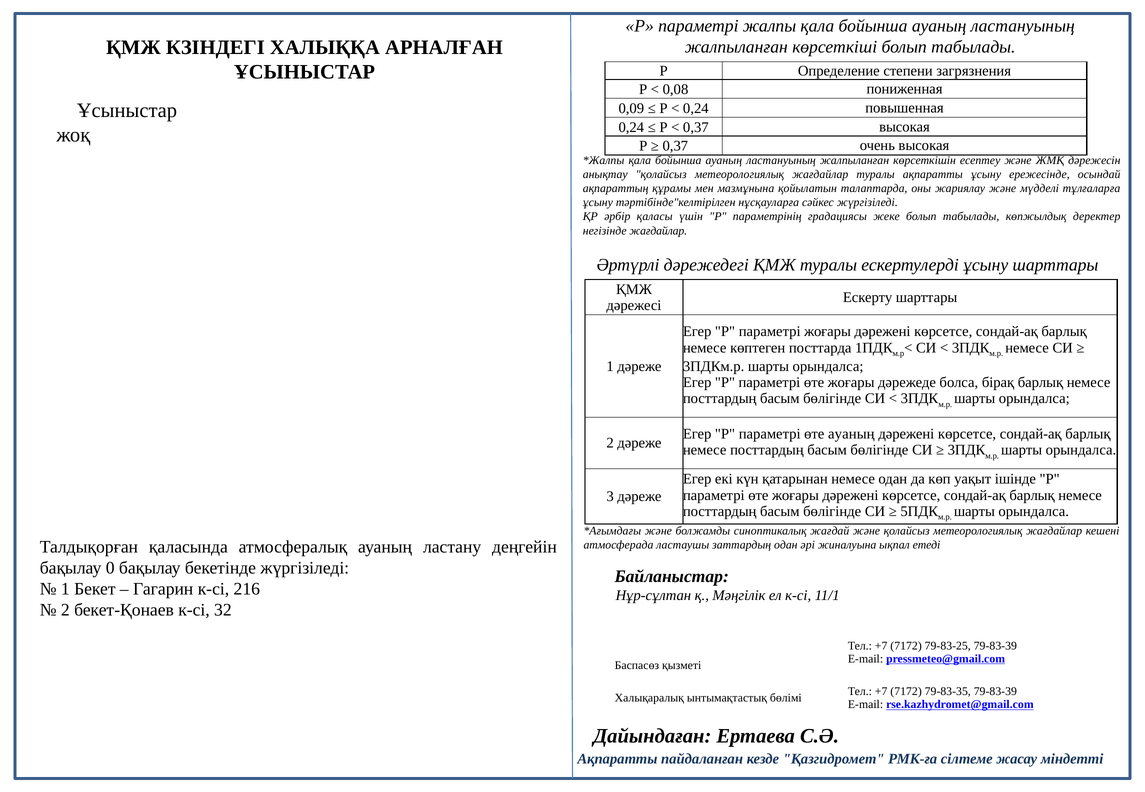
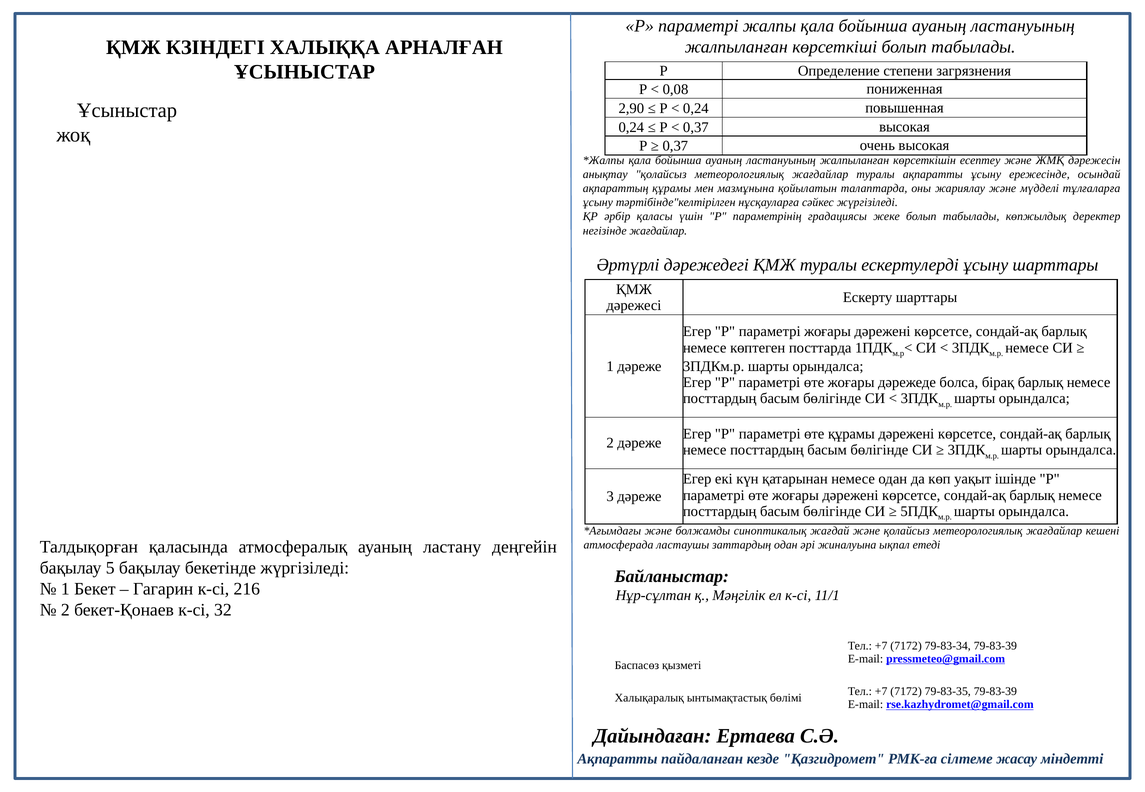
0,09: 0,09 -> 2,90 (631, 109)
өте ауаның: ауаның -> құрамы (851, 434)
0: 0 -> 5 (110, 568)
79-83-25: 79-83-25 -> 79-83-34 (948, 646)
